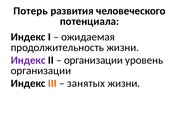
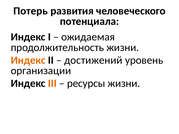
Индекс colour: purple -> orange (28, 60)
организации: организации -> достижений (93, 60)
занятых: занятых -> ресурсы (86, 83)
